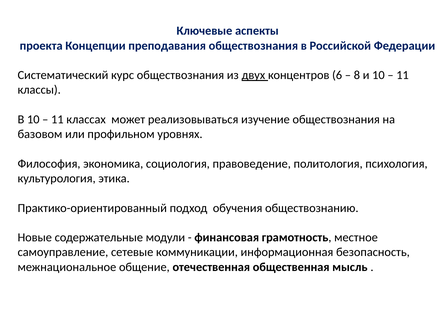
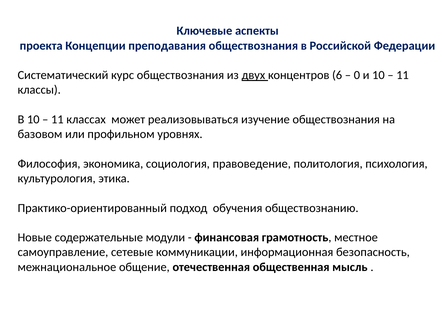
8: 8 -> 0 (357, 75)
